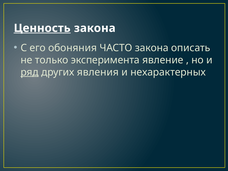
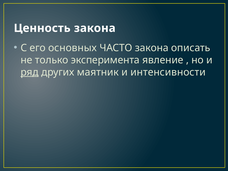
Ценность underline: present -> none (42, 28)
обоняния: обоняния -> основных (73, 48)
явления: явления -> маятник (98, 72)
нехарактерных: нехарактерных -> интенсивности (168, 72)
